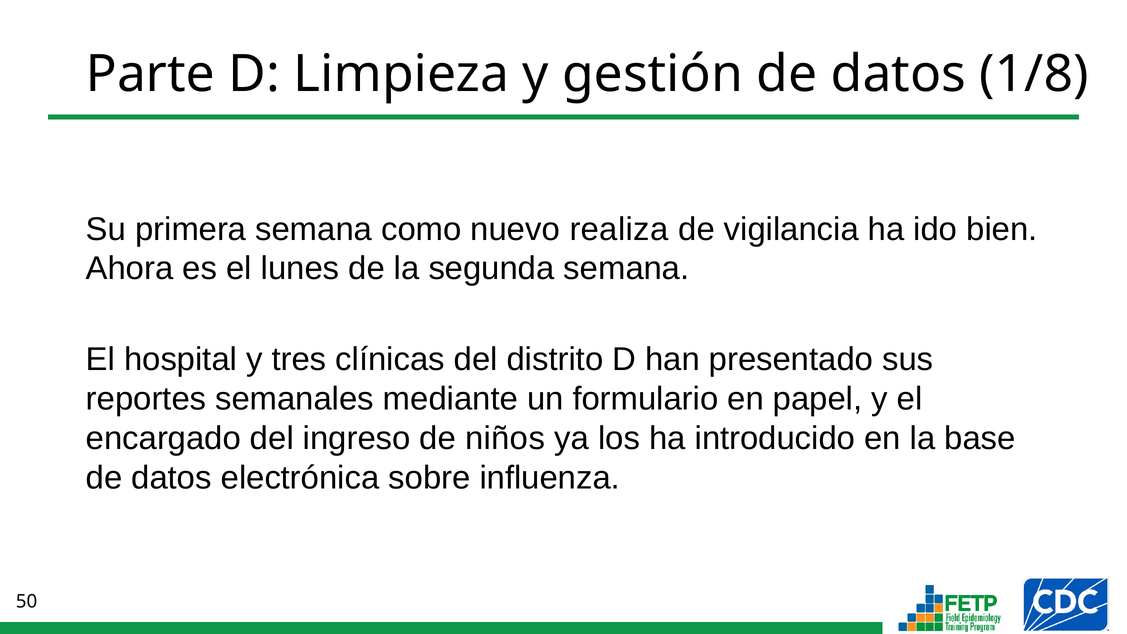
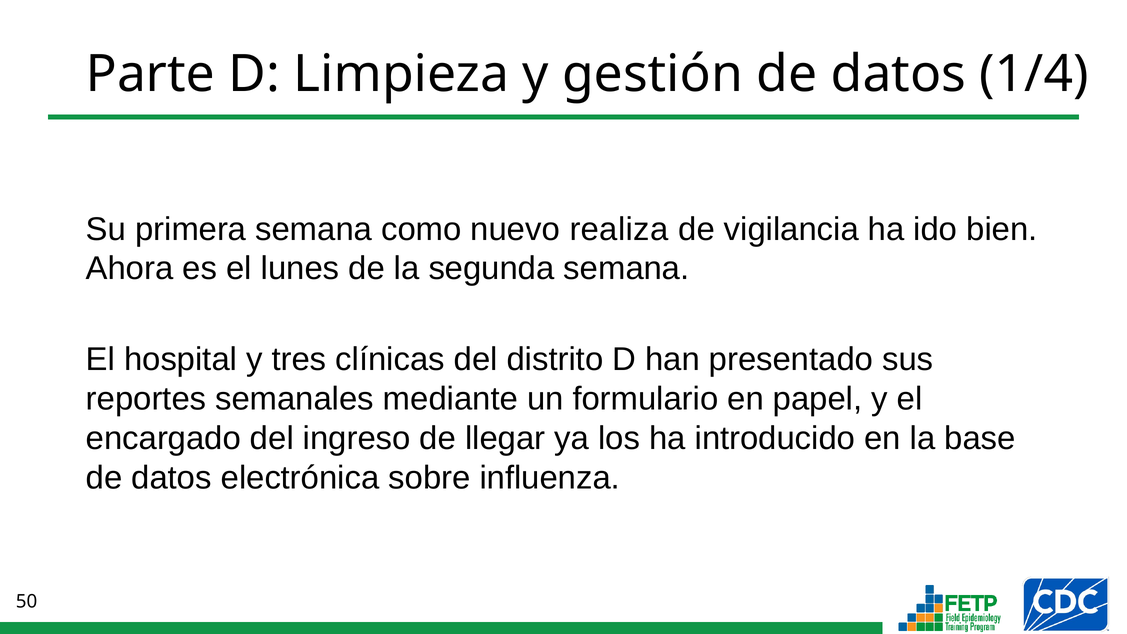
1/8: 1/8 -> 1/4 (1034, 74)
niños: niños -> llegar (505, 438)
